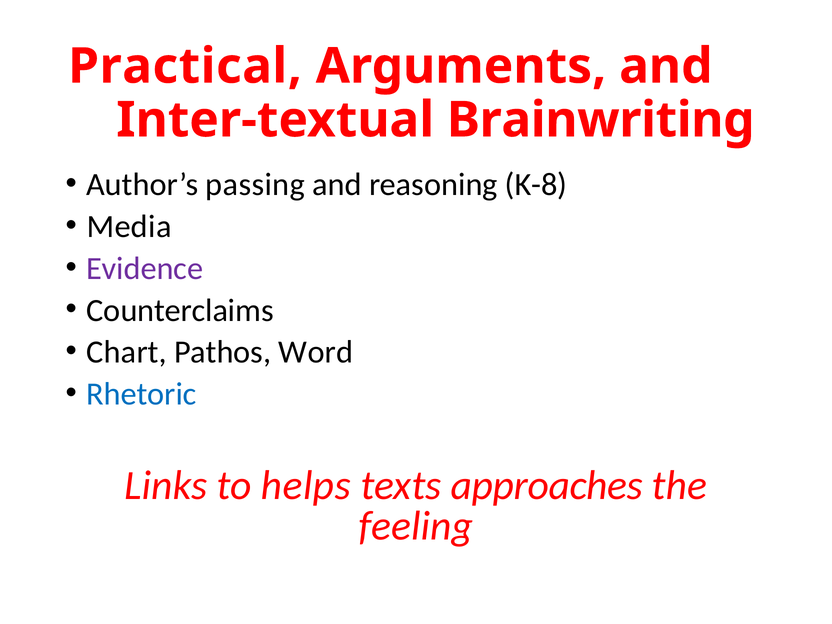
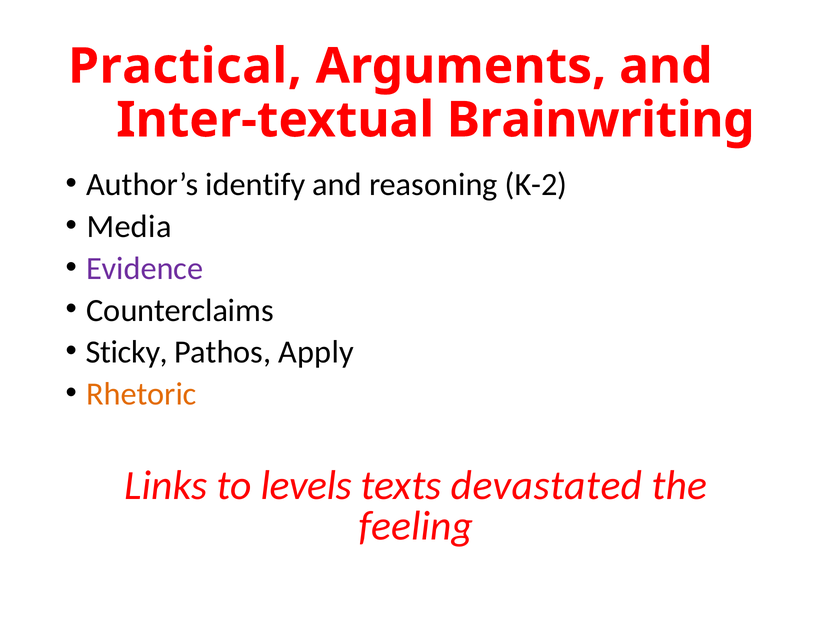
passing: passing -> identify (255, 185)
K-8: K-8 -> K-2 (536, 185)
Chart: Chart -> Sticky (127, 352)
Word: Word -> Apply (316, 352)
Rhetoric colour: blue -> orange (141, 394)
helps: helps -> levels (306, 485)
approaches: approaches -> devastated (547, 485)
